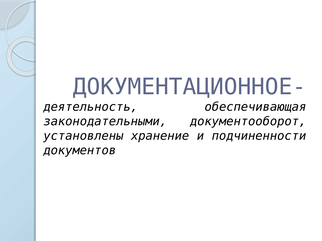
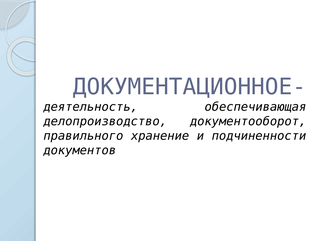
законодательными: законодательными -> делопроизводство (105, 122)
установлены: установлены -> правильного (83, 136)
